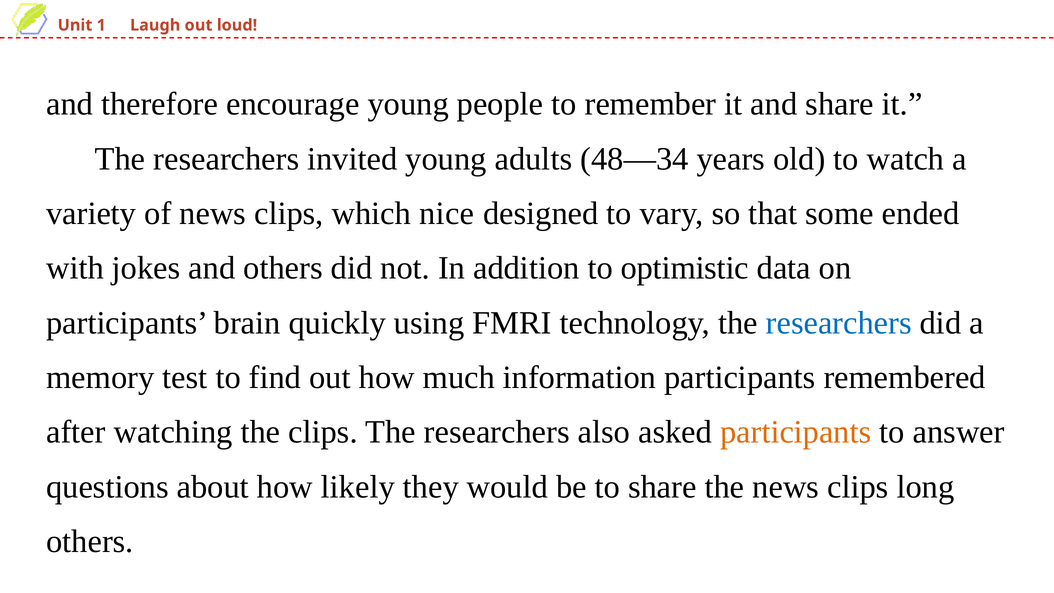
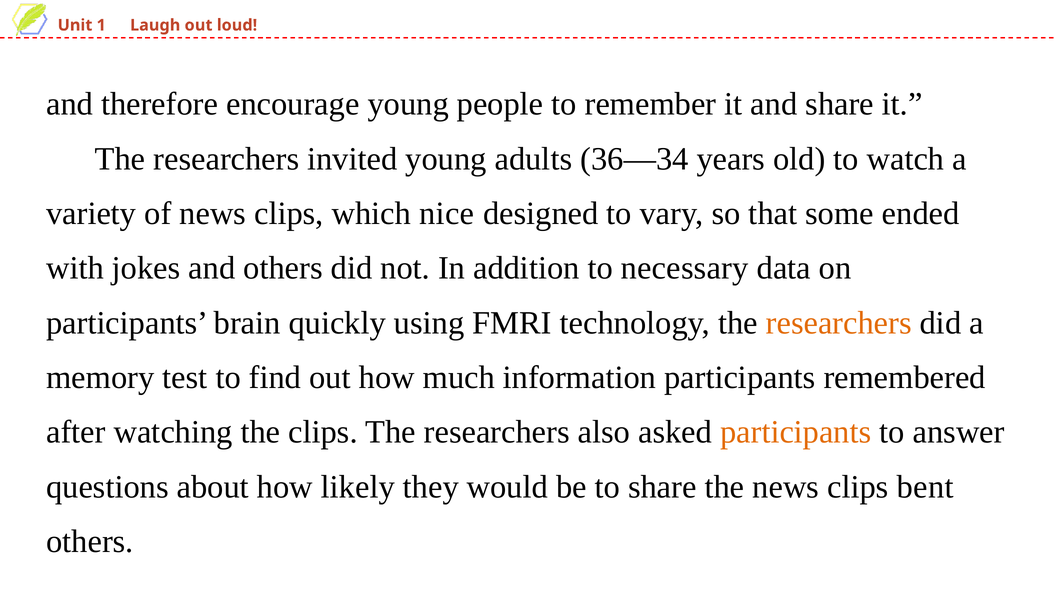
48—34: 48—34 -> 36—34 (634, 159)
optimistic: optimistic -> necessary (685, 268)
researchers colour: blue -> orange (839, 323)
long: long -> bent (925, 487)
